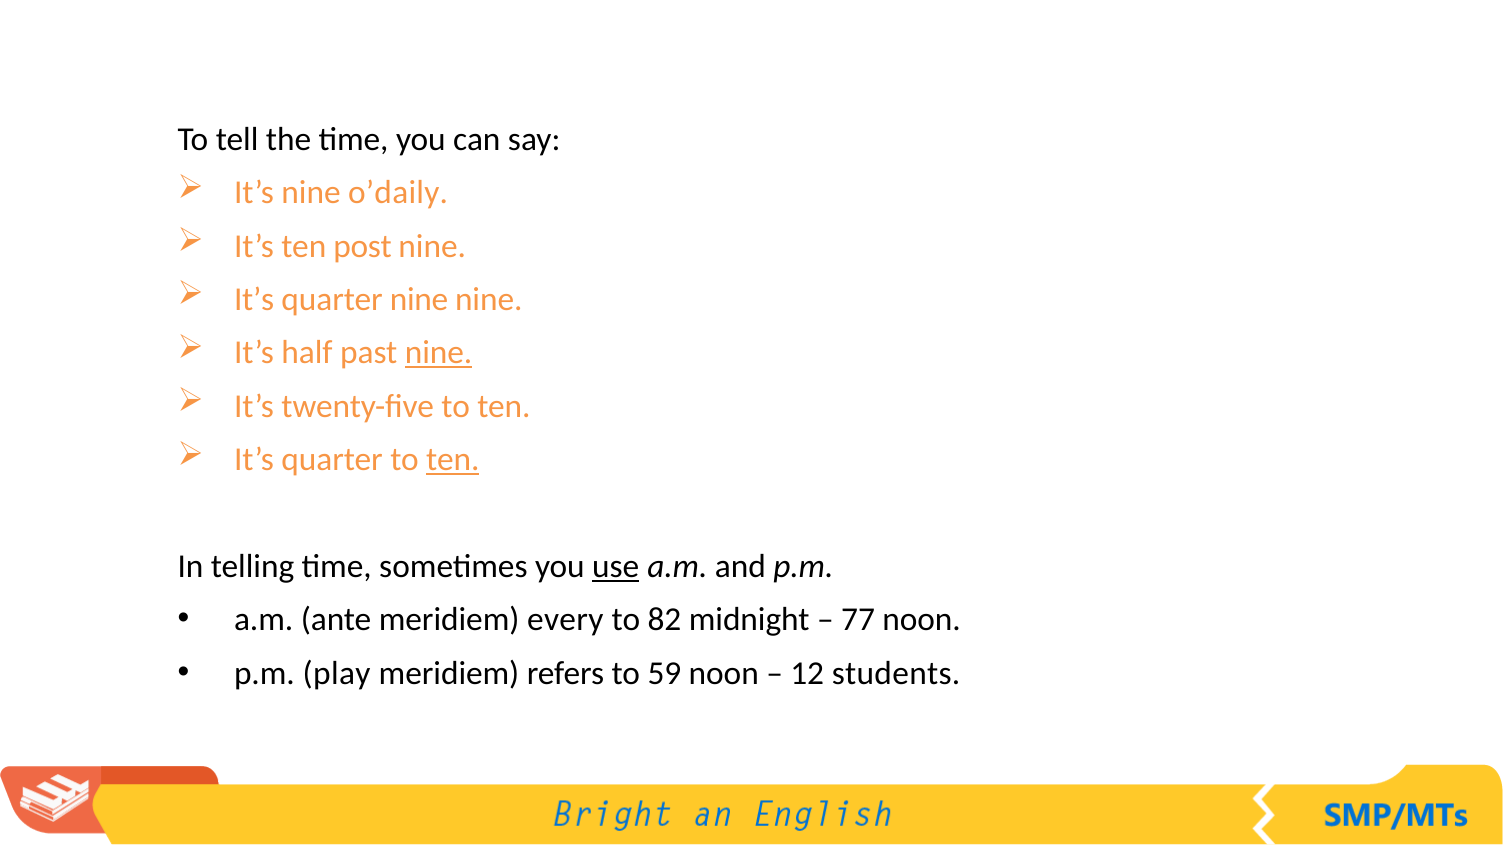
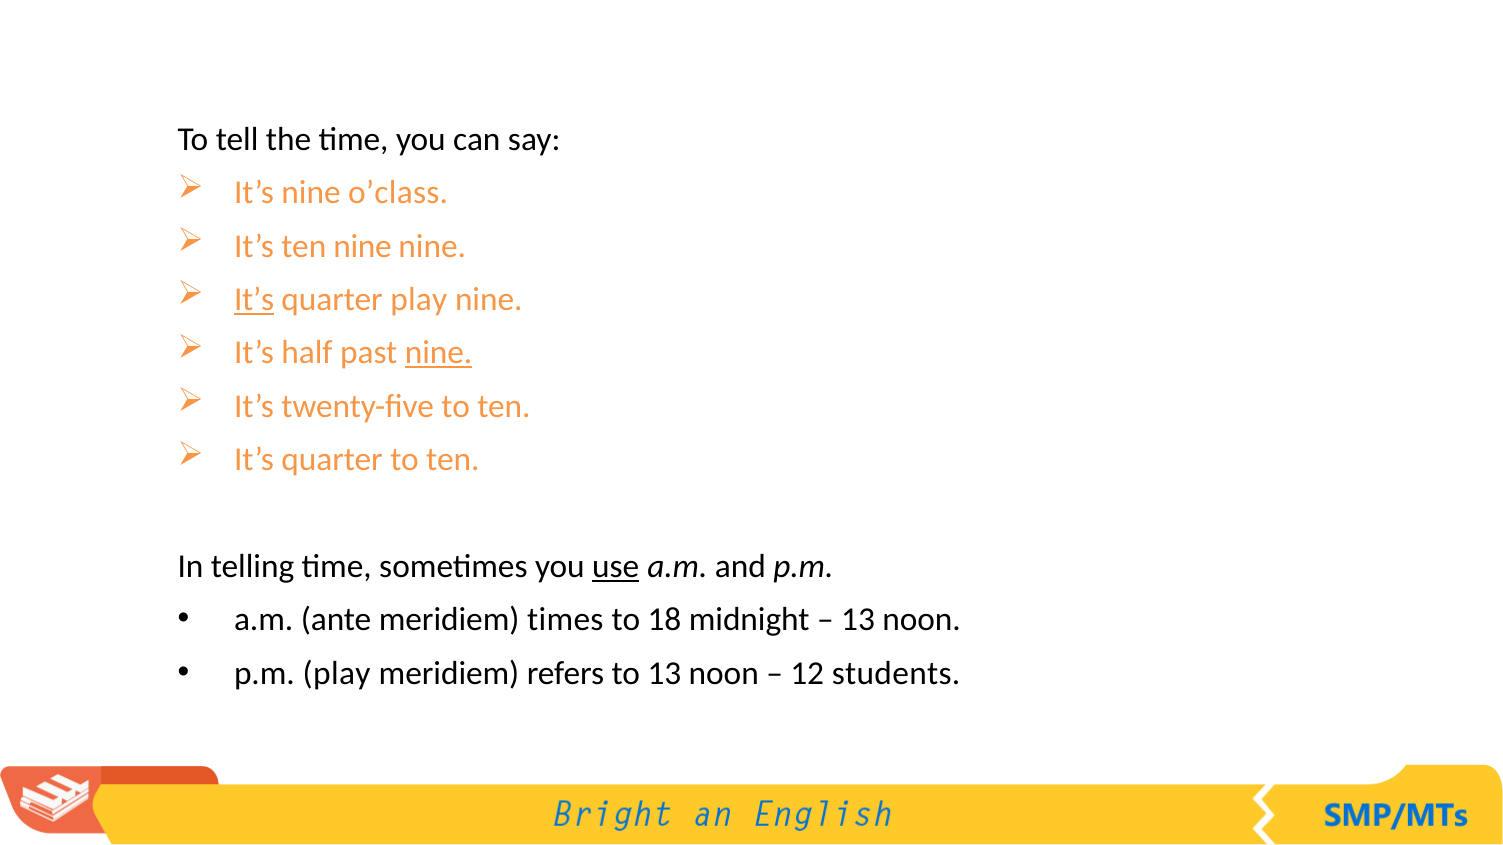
o’daily: o’daily -> o’class (398, 193)
ten post: post -> nine (363, 246)
It’s underline: none -> present (254, 300)
quarter nine: nine -> play (419, 300)
ten underline: present -> none (453, 460)
every: every -> times (565, 620)
82: 82 -> 18 (665, 620)
77: 77 -> 13 (858, 620)
to 59: 59 -> 13 (665, 674)
